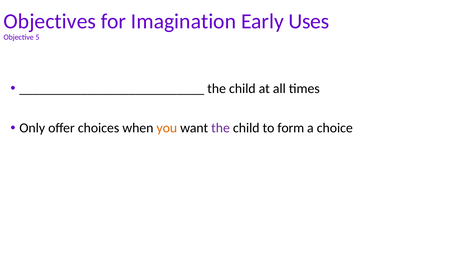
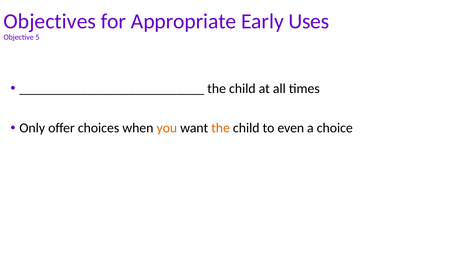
Imagination: Imagination -> Appropriate (184, 21)
the colour: purple -> orange (221, 128)
form: form -> even (291, 128)
